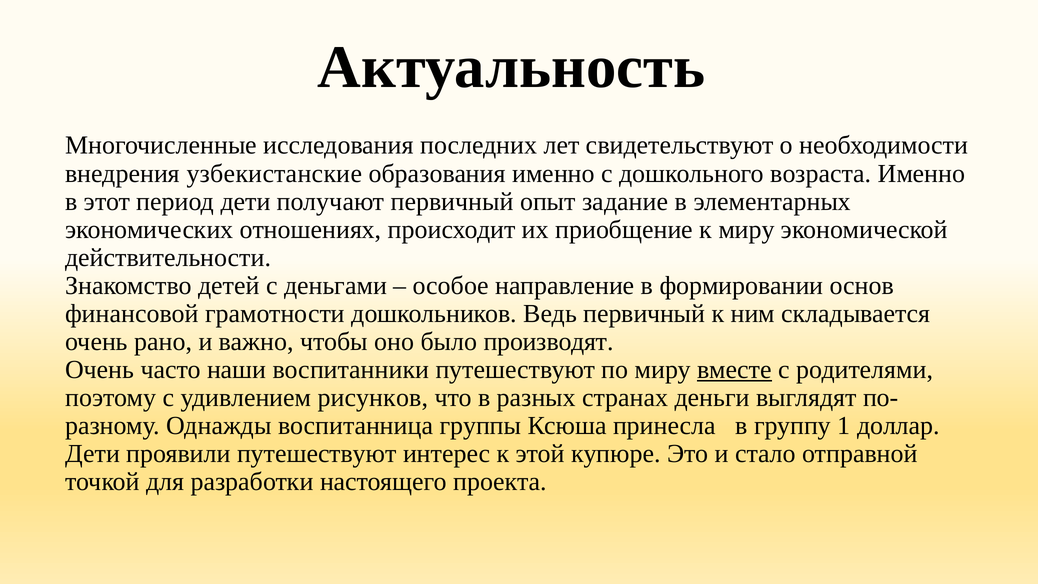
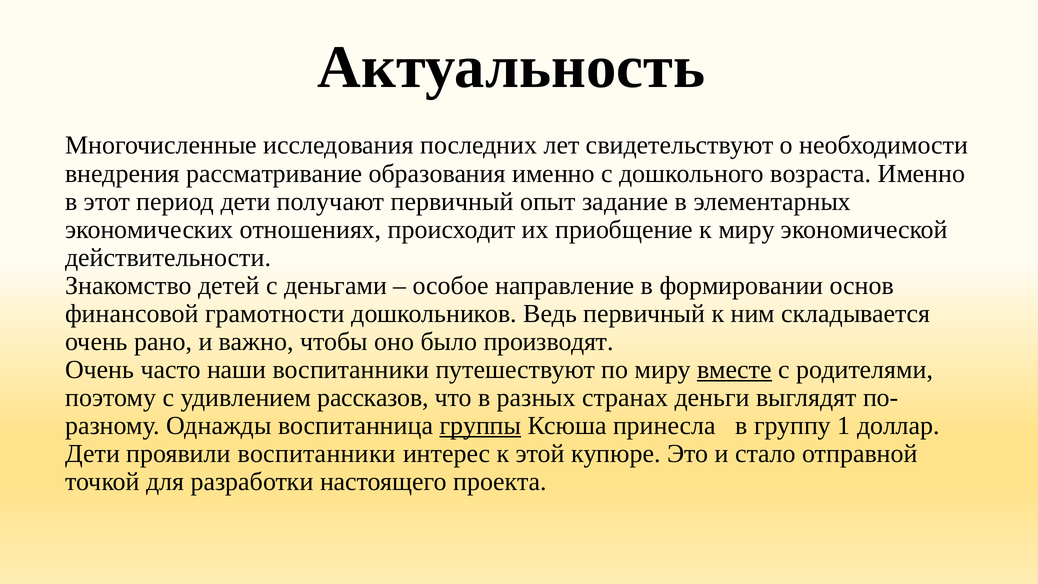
узбекистанские: узбекистанские -> рассматривание (274, 173)
рисунков: рисунков -> рассказов (373, 398)
группы underline: none -> present (480, 426)
проявили путешествуют: путешествуют -> воспитанники (317, 454)
